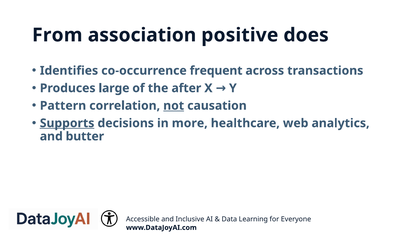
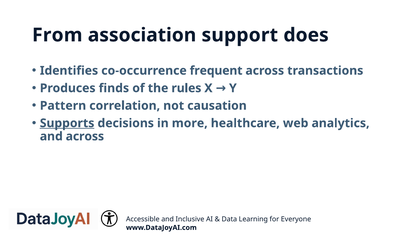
positive: positive -> support (240, 35)
large: large -> finds (114, 88)
after: after -> rules (186, 88)
not underline: present -> none (174, 106)
and butter: butter -> across (85, 137)
